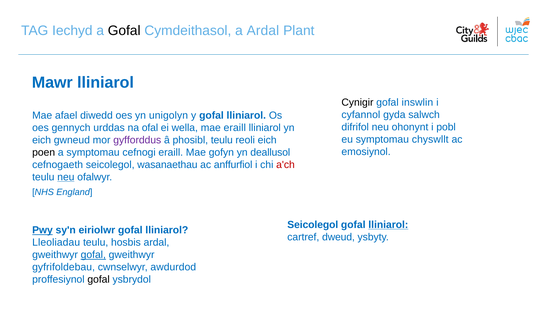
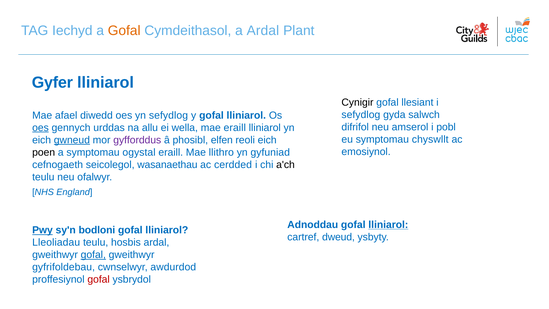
Gofal colour: black -> orange (124, 31)
Mawr: Mawr -> Gyfer (52, 83)
inswlin: inswlin -> llesiant (417, 102)
cyfannol: cyfannol -> sefydlog (361, 115)
yn unigolyn: unigolyn -> sefydlog (168, 115)
ohonynt: ohonynt -> amserol (410, 127)
oes underline: none -> present (40, 128)
ofal: ofal -> allu (150, 128)
gwneud underline: none -> present (72, 140)
phosibl teulu: teulu -> elfen (222, 140)
cefnogi: cefnogi -> ogystal (139, 152)
gofyn: gofyn -> llithro (221, 152)
deallusol: deallusol -> gyfuniad (270, 152)
anffurfiol: anffurfiol -> cerdded (233, 165)
a'ch colour: red -> black (286, 165)
neu underline: present -> none (66, 177)
Seicolegol: Seicolegol -> Adnoddau (313, 225)
eiriolwr: eiriolwr -> bodloni (97, 230)
gofal colour: black -> red (99, 279)
